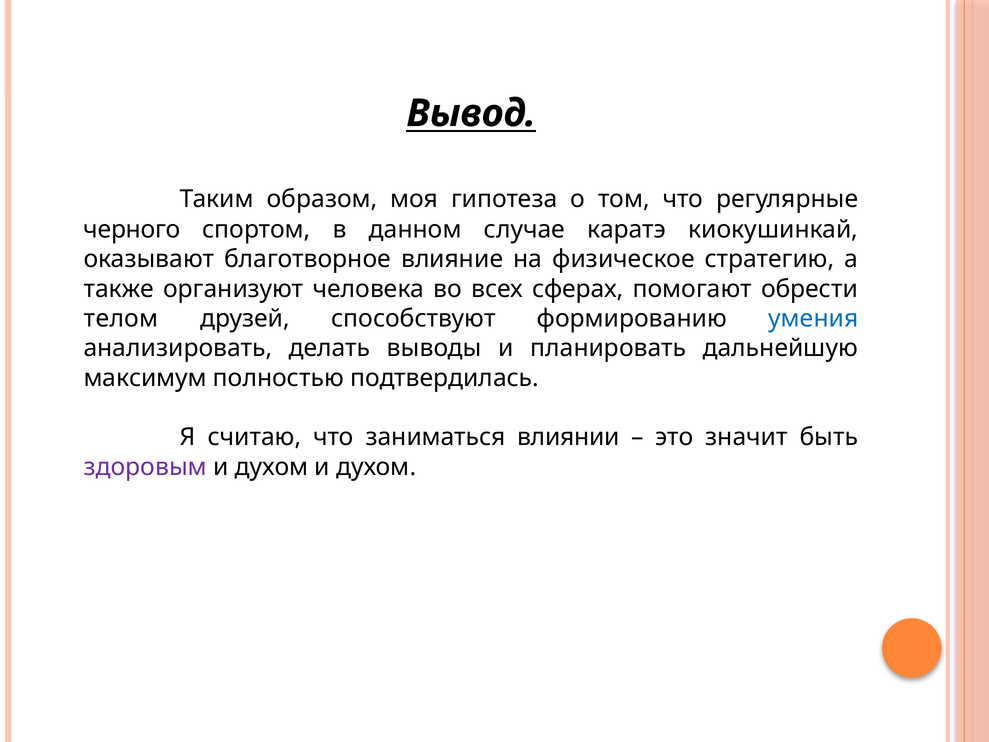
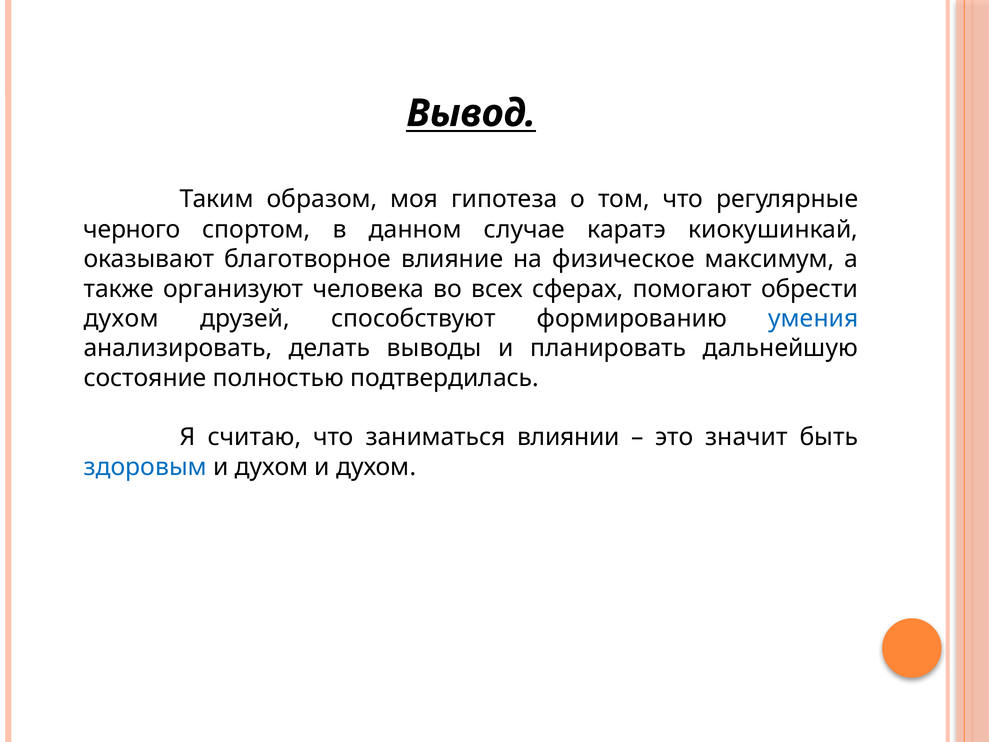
стратегию: стратегию -> максимум (770, 259)
телом: телом -> духом (121, 318)
максимум: максимум -> состояние (145, 378)
здоровым colour: purple -> blue (145, 467)
